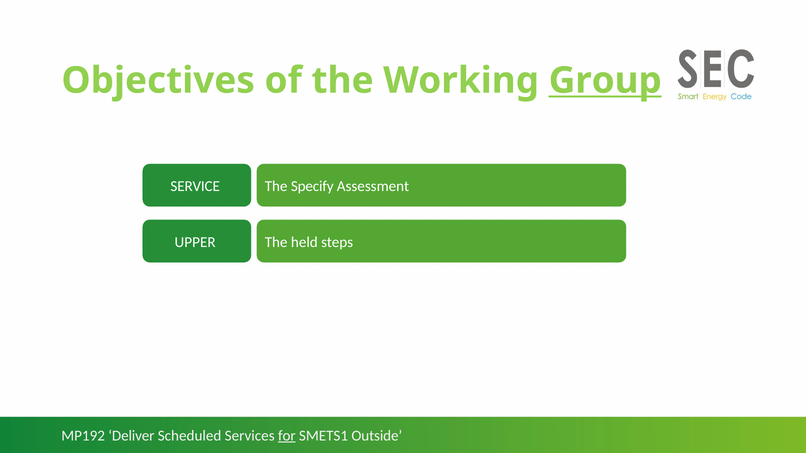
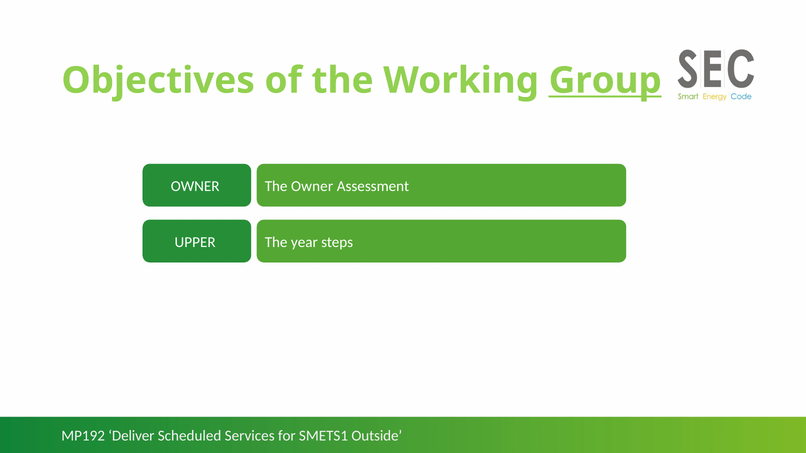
SERVICE: SERVICE -> OWNER (195, 186)
The Specify: Specify -> Owner (312, 186)
held: held -> year (304, 242)
for underline: present -> none (287, 436)
